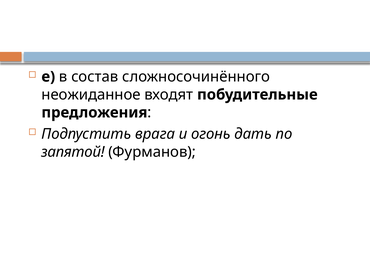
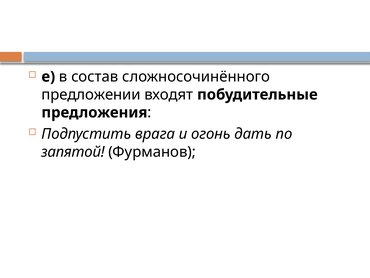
неожиданное: неожиданное -> предложении (91, 94)
